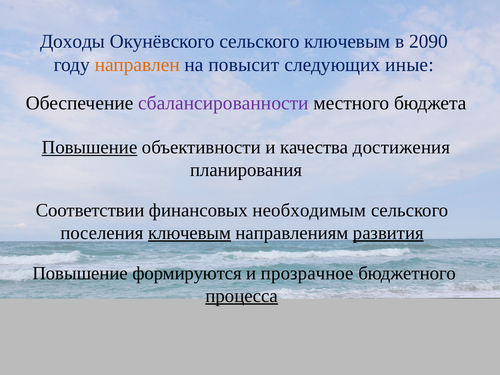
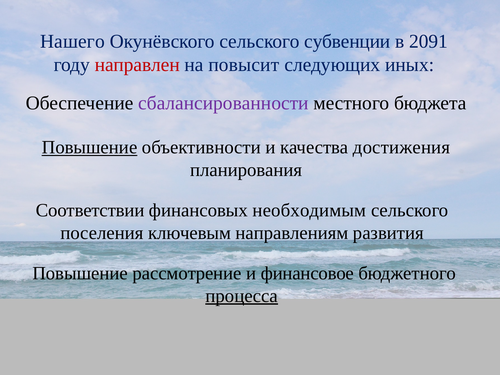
Доходы: Доходы -> Нашего (72, 41)
сельского ключевым: ключевым -> субвенции (347, 41)
2090: 2090 -> 2091 (429, 41)
направлен colour: orange -> red (137, 65)
иные: иные -> иных (410, 65)
ключевым underline: present -> none (190, 233)
развития underline: present -> none (388, 233)
формируются: формируются -> рассмотрение (187, 273)
прозрачное: прозрачное -> финансовое (307, 273)
